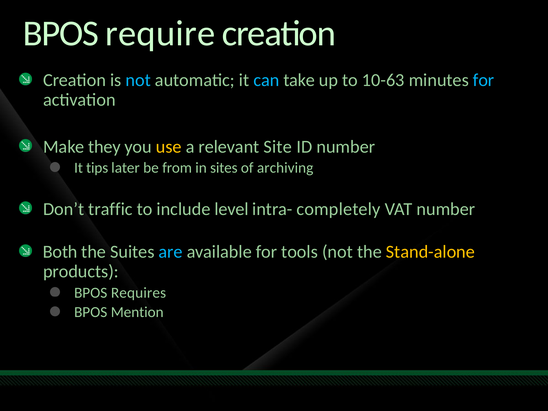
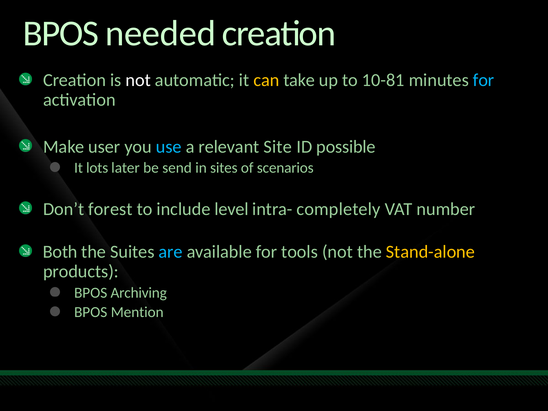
require: require -> needed (161, 33)
not colour: light blue -> white (138, 80)
can colour: light blue -> yellow (266, 80)
10-63: 10-63 -> 10-81 (383, 80)
they: they -> user (104, 147)
use colour: yellow -> light blue (169, 147)
ID number: number -> possible (346, 147)
tips: tips -> lots (97, 168)
from: from -> send (177, 168)
archiving: archiving -> scenarios (285, 168)
traffic: traffic -> forest (110, 209)
Requires: Requires -> Archiving (139, 293)
